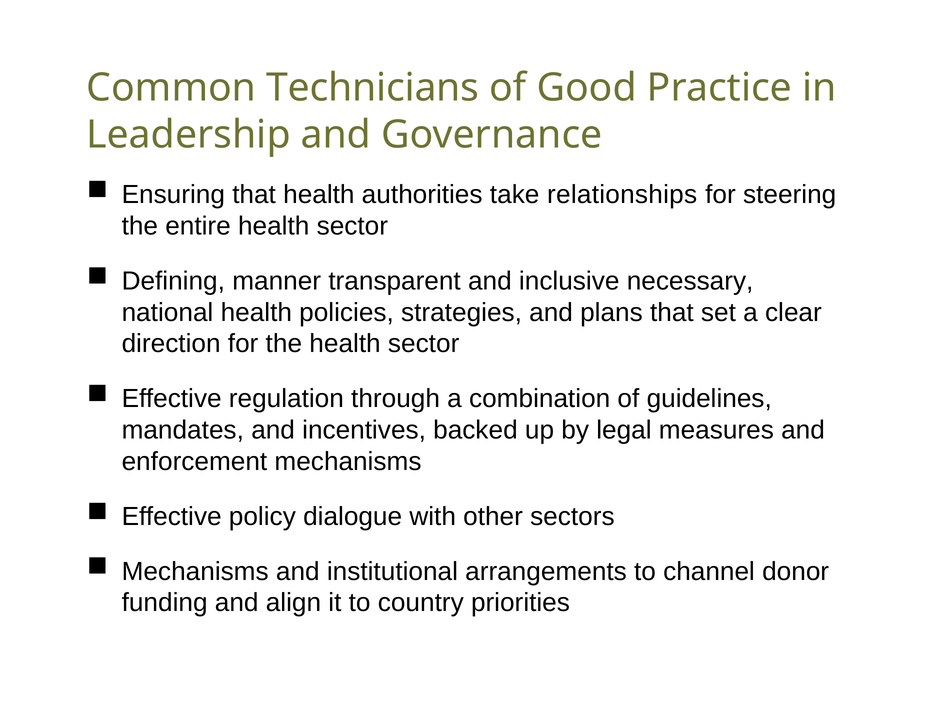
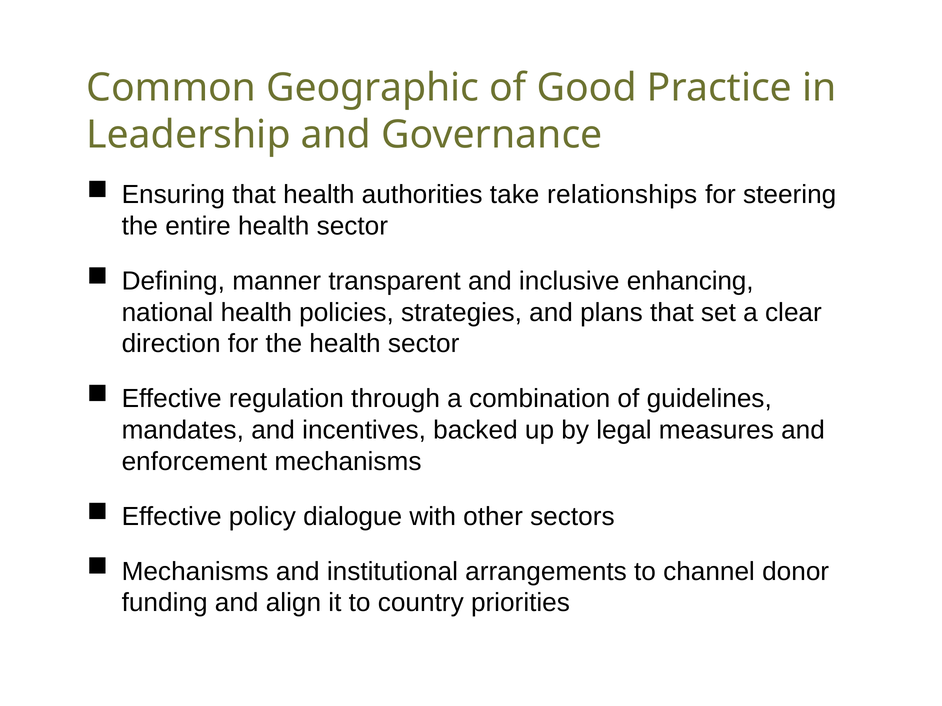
Technicians: Technicians -> Geographic (373, 88)
necessary: necessary -> enhancing (690, 281)
